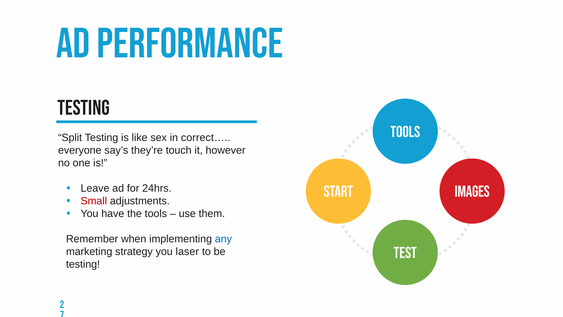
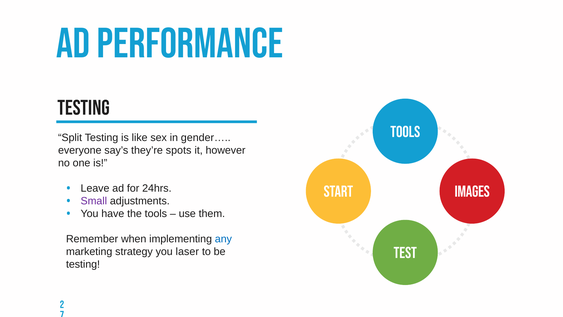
correct…: correct… -> gender… (206, 138)
touch: touch -> spots (179, 150)
Small colour: red -> purple (94, 201)
